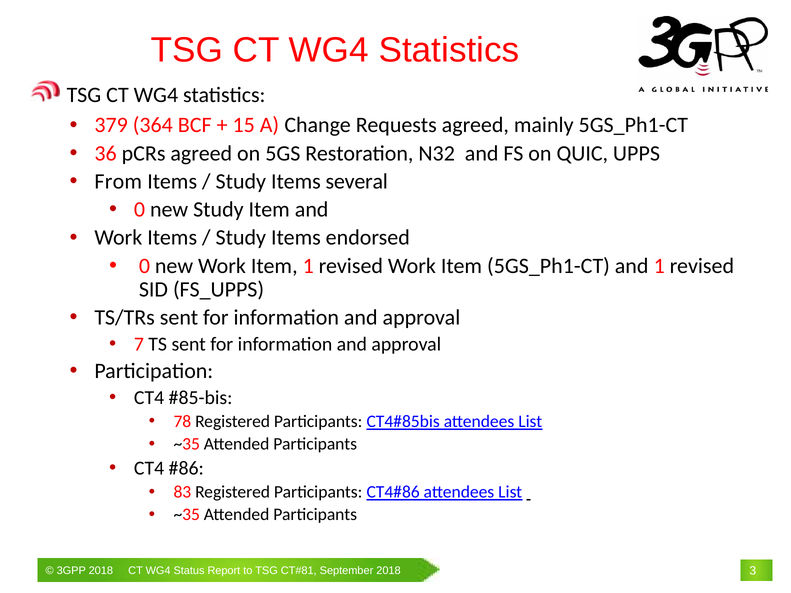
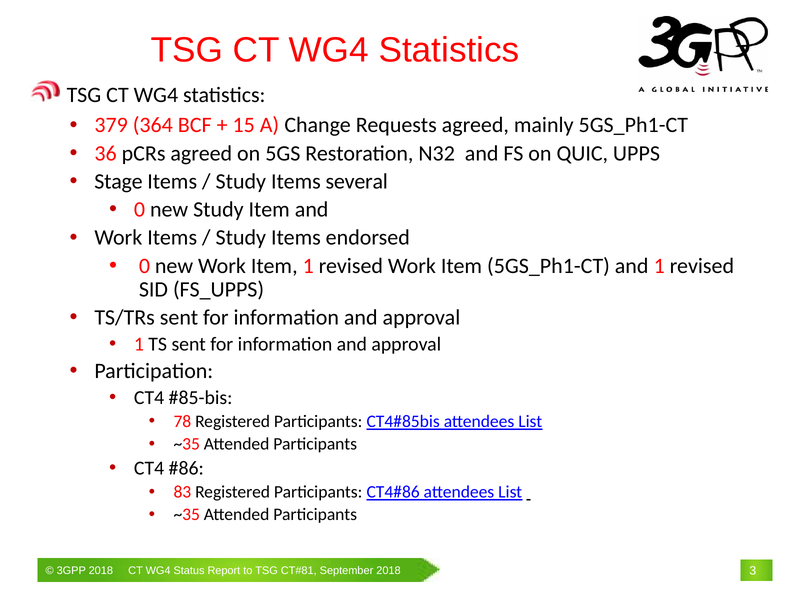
From: From -> Stage (118, 182)
7: 7 -> 1 (139, 344)
